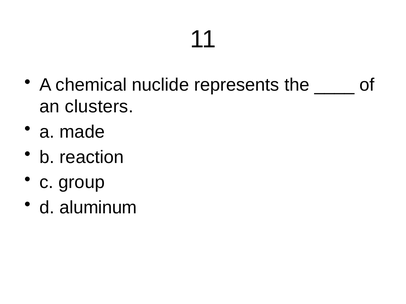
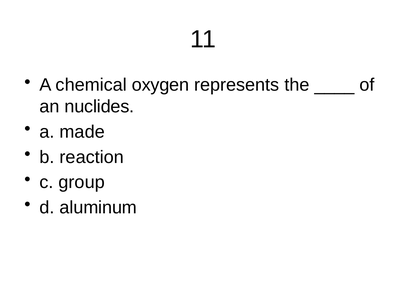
nuclide: nuclide -> oxygen (161, 85)
clusters: clusters -> nuclides (99, 107)
